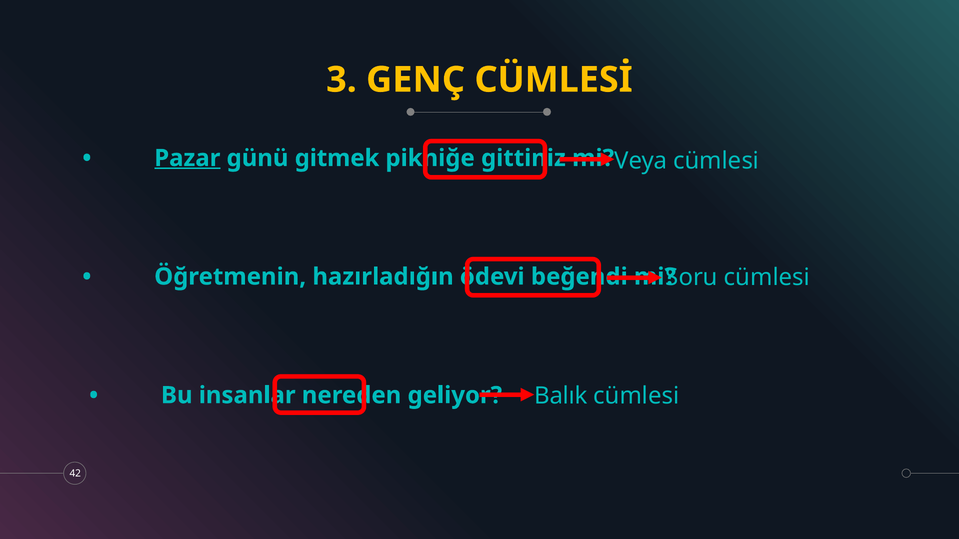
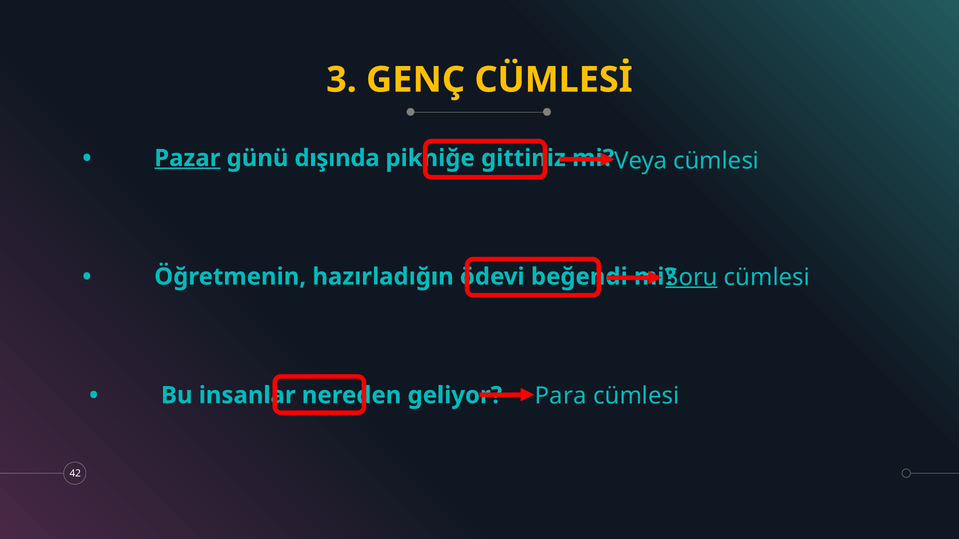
gitmek: gitmek -> dışında (337, 158)
Soru underline: none -> present (692, 277)
Balık: Balık -> Para (561, 396)
